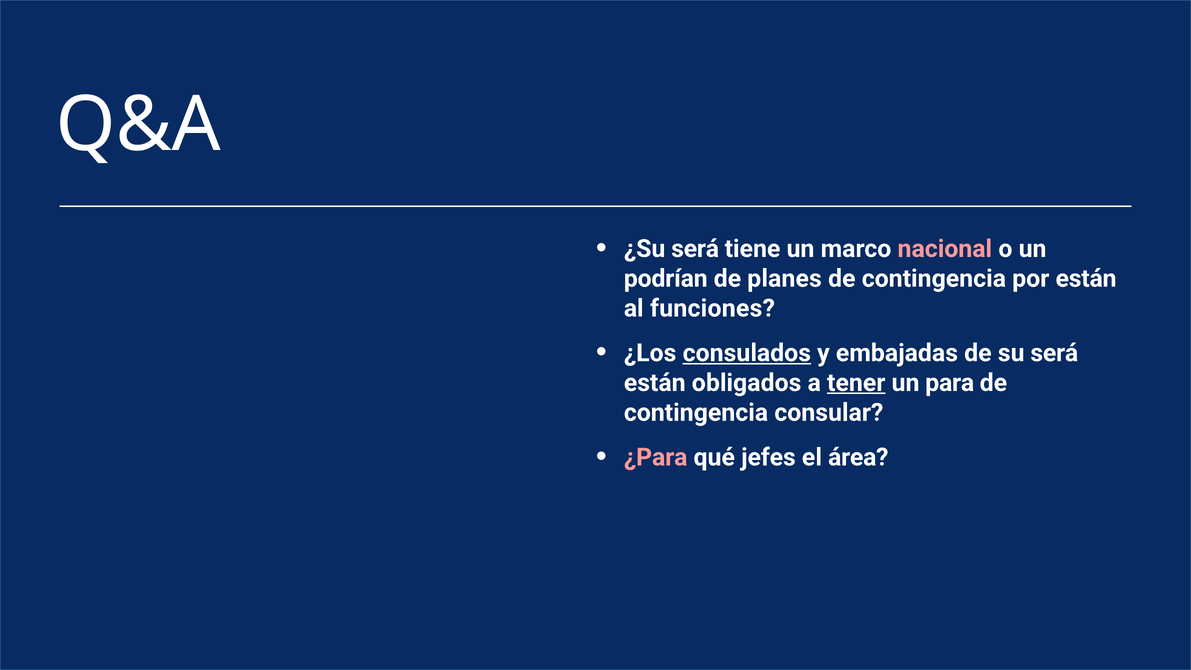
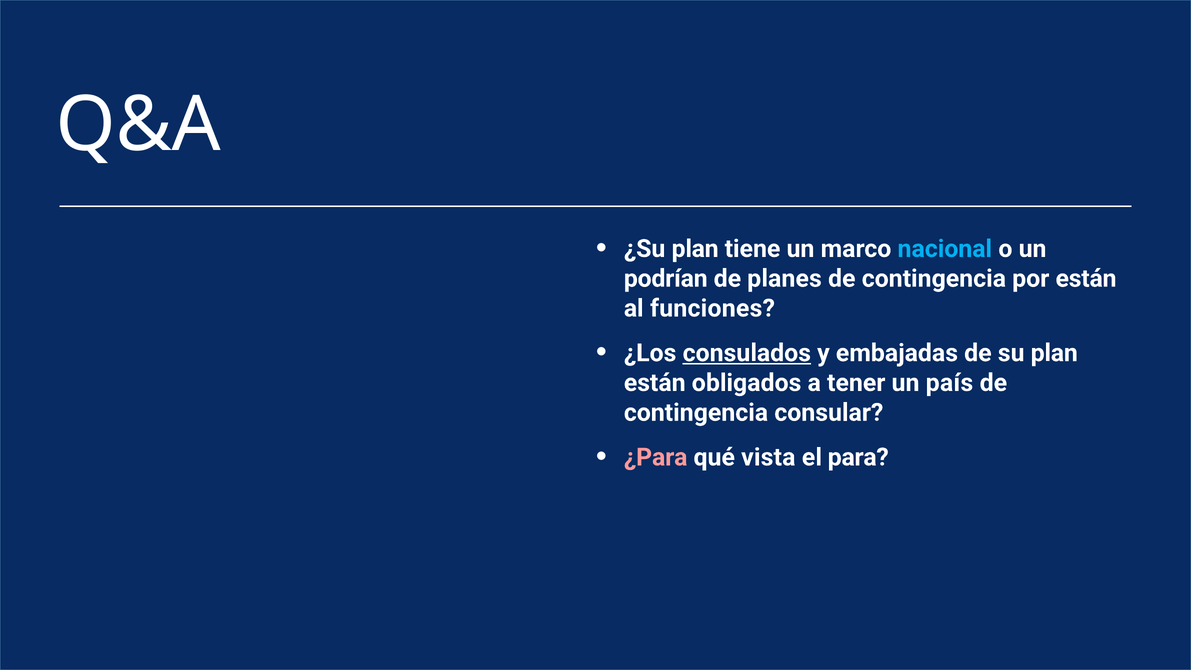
¿Su será: será -> plan (695, 249)
nacional colour: pink -> light blue (945, 249)
su será: será -> plan (1054, 353)
tener underline: present -> none (856, 383)
para: para -> país (949, 383)
jefes: jefes -> vista (768, 457)
área: área -> para (858, 457)
